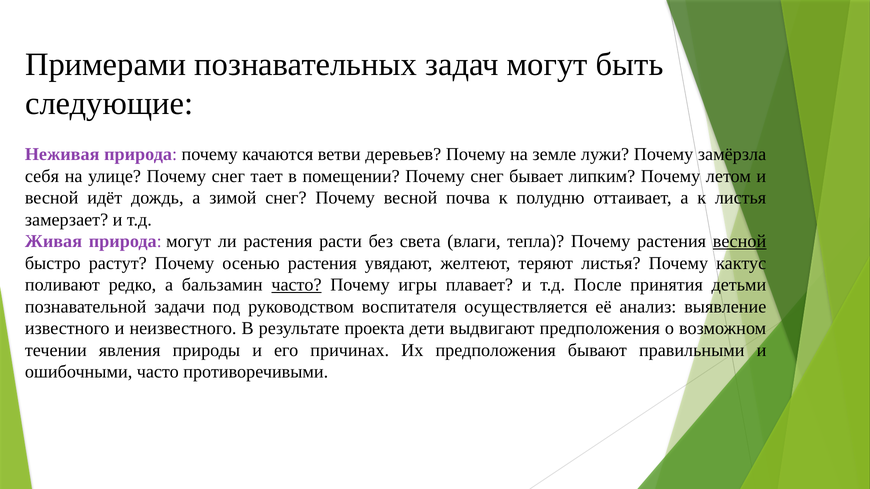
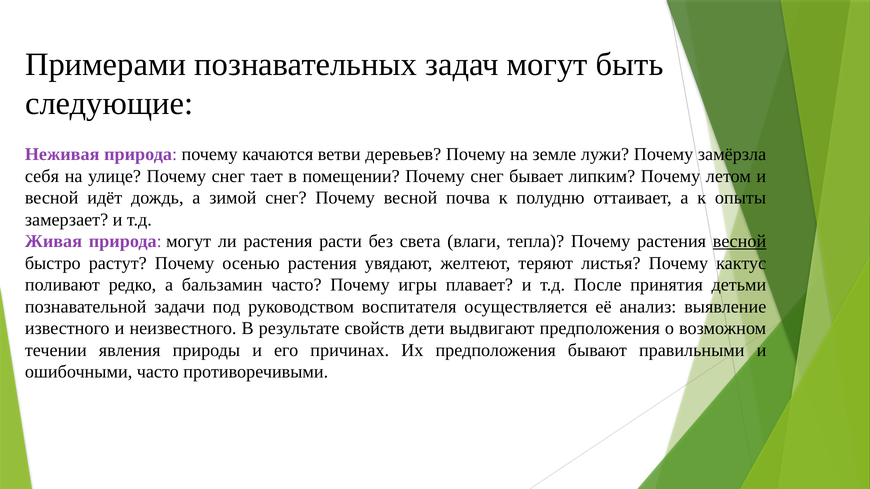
к листья: листья -> опыты (741, 198)
часто underline: present -> none (297, 285)
проекта: проекта -> свойств (375, 329)
